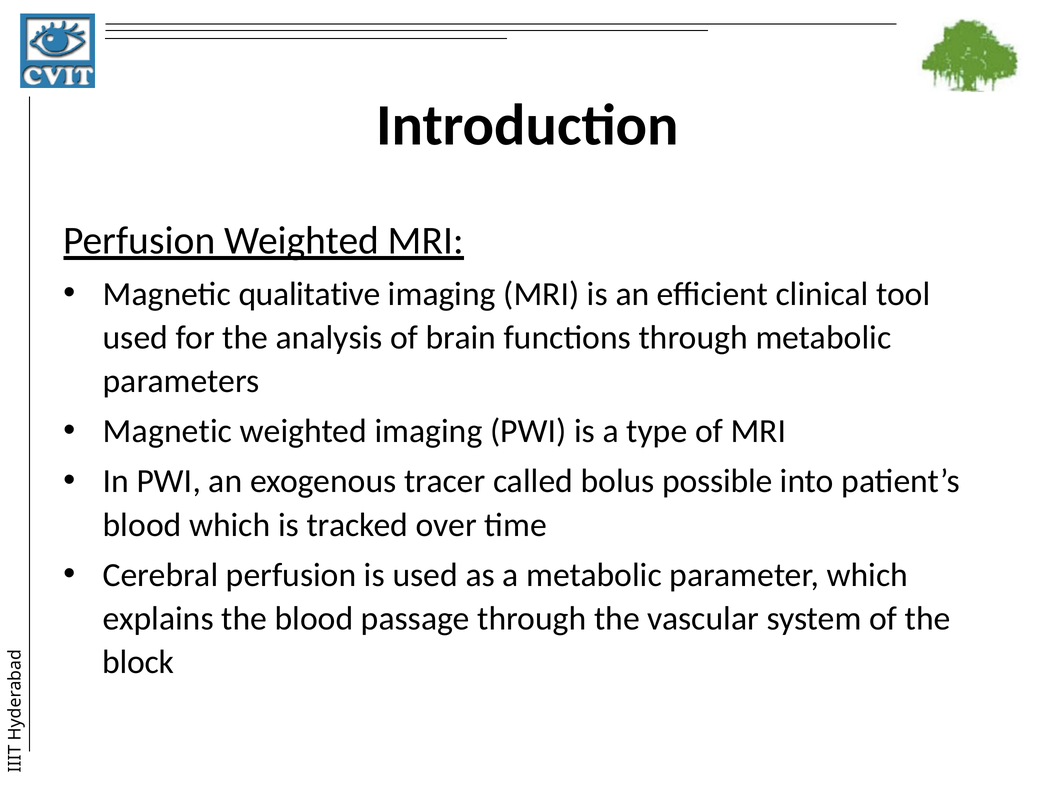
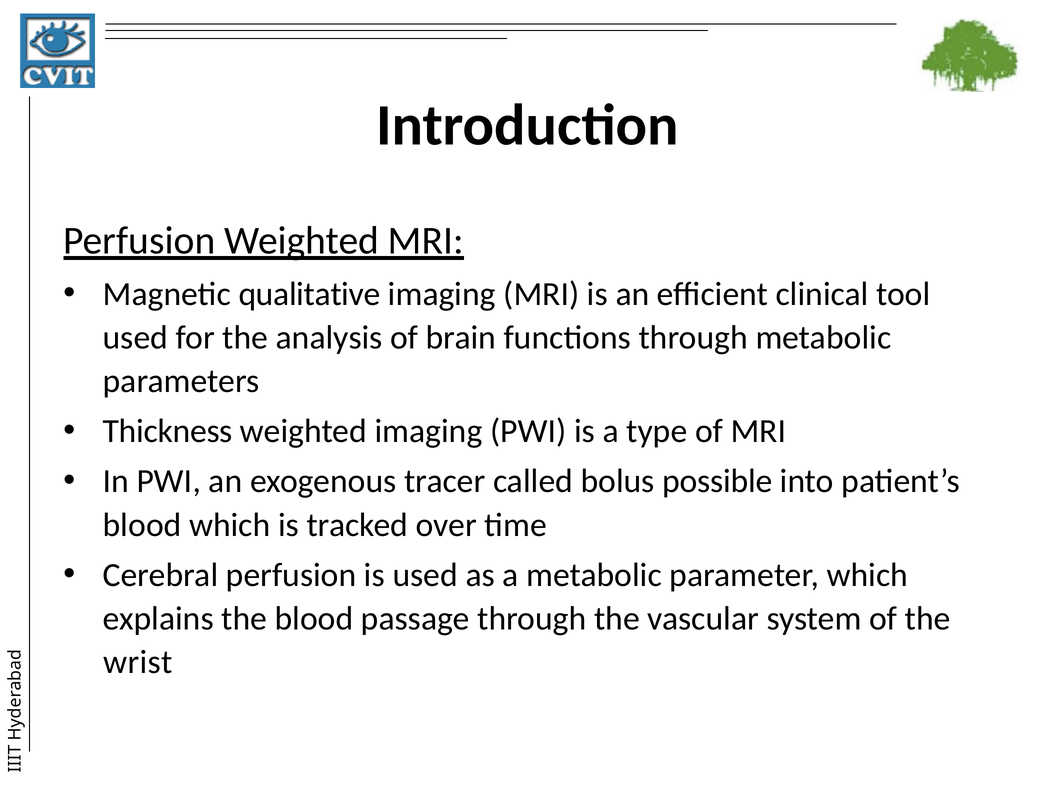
Magnetic: Magnetic -> Thickness (168, 431)
block: block -> wrist (138, 662)
